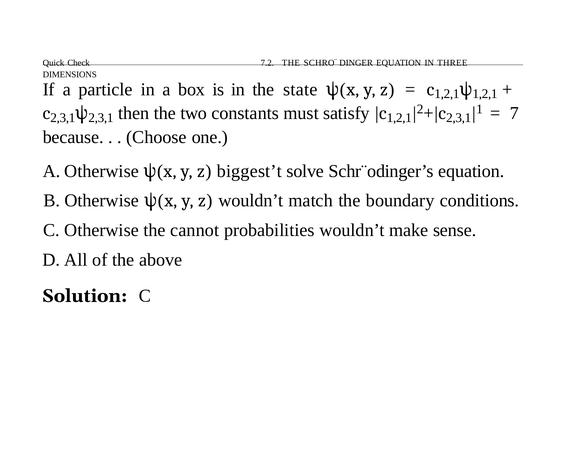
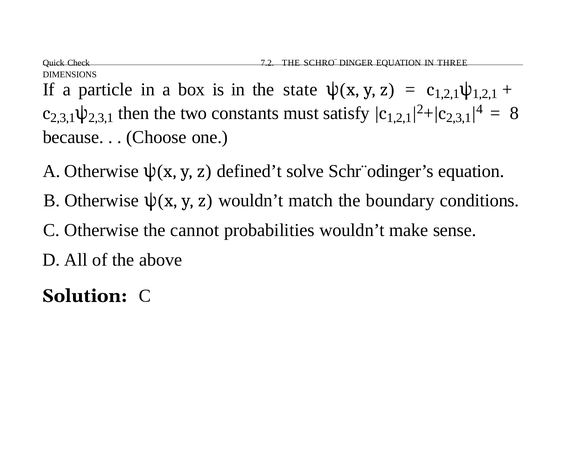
1: 1 -> 4 (479, 109)
7: 7 -> 8 (514, 113)
biggest’t: biggest’t -> defined’t (249, 171)
